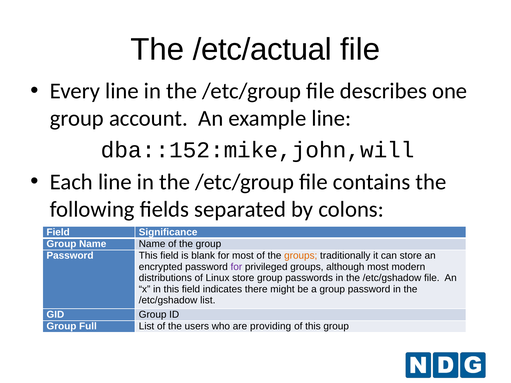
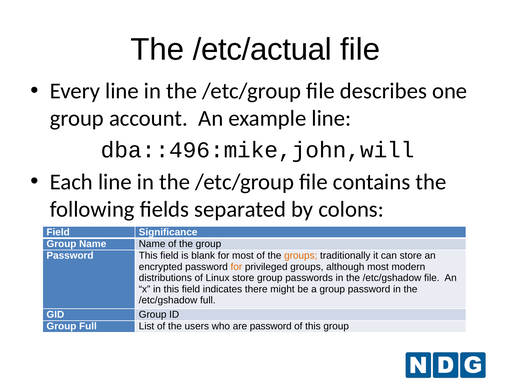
dba::152:mike,john,will: dba::152:mike,john,will -> dba::496:mike,john,will (258, 150)
for colour: purple -> orange (236, 267)
/etc/gshadow list: list -> full (208, 301)
are providing: providing -> password (271, 326)
